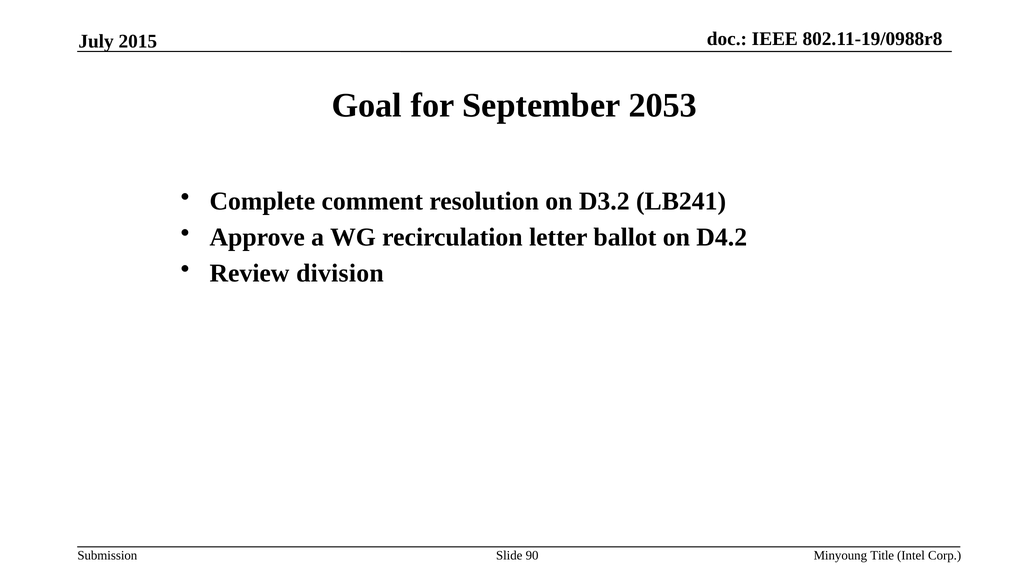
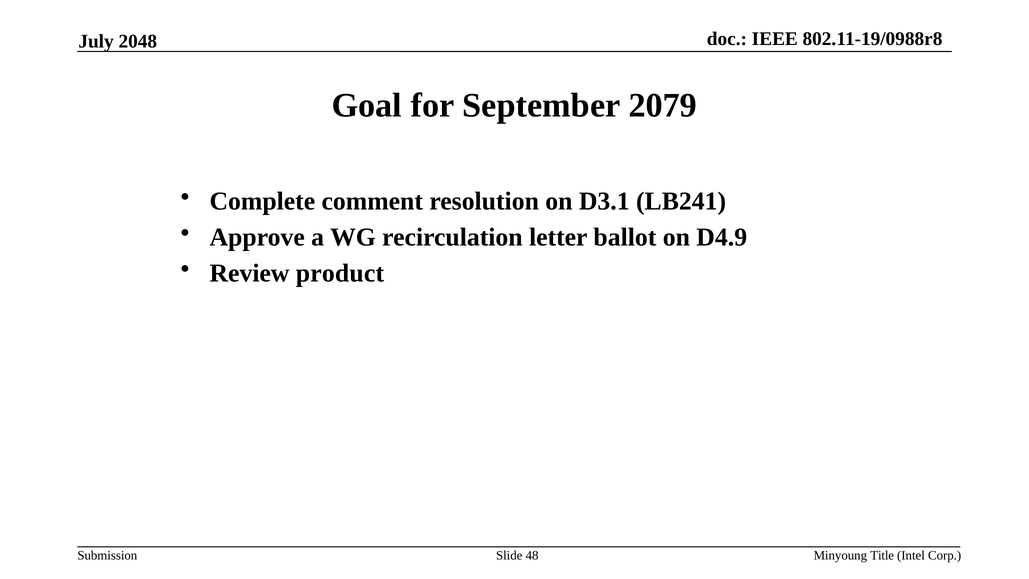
2015: 2015 -> 2048 (138, 41)
2053: 2053 -> 2079 (663, 105)
D3.2: D3.2 -> D3.1 (604, 201)
D4.2: D4.2 -> D4.9 (722, 237)
division: division -> product (340, 273)
90: 90 -> 48 (532, 555)
